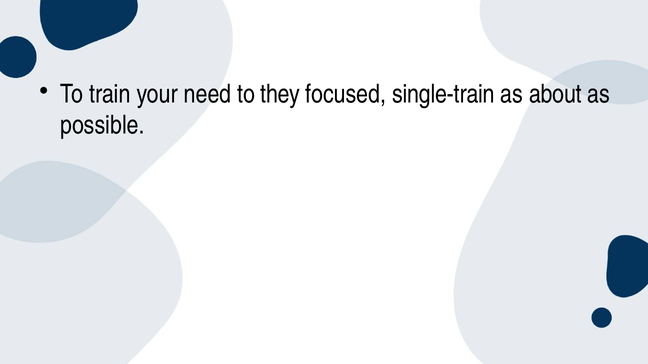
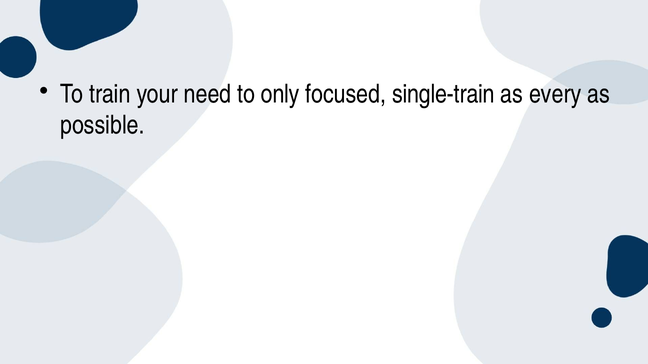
they: they -> only (280, 94)
about: about -> every (555, 94)
